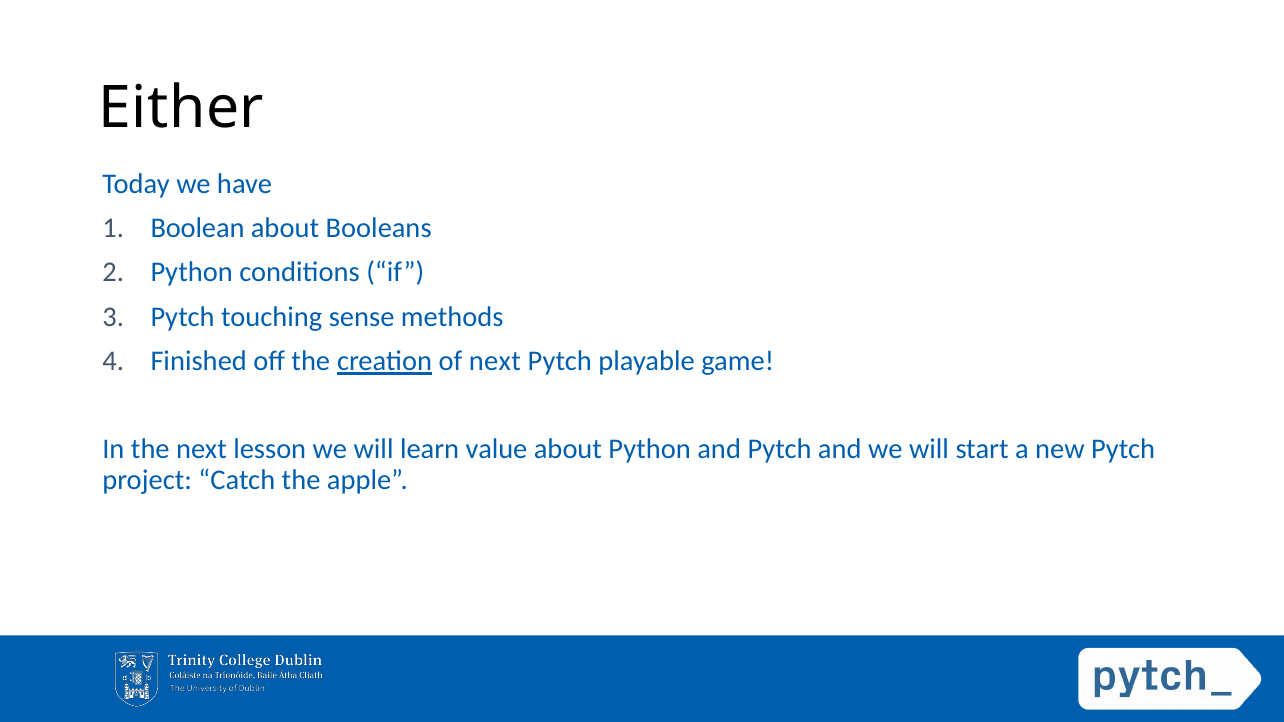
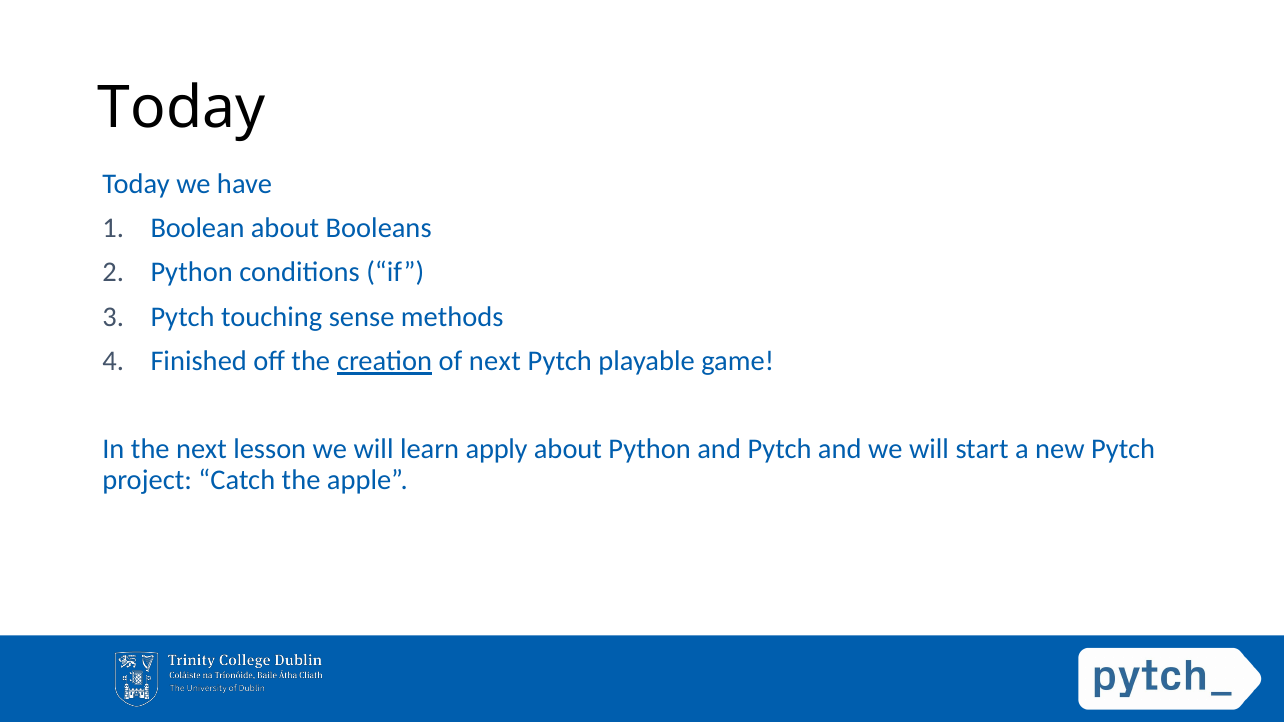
Either: Either -> Today (182, 108)
value: value -> apply (497, 450)
